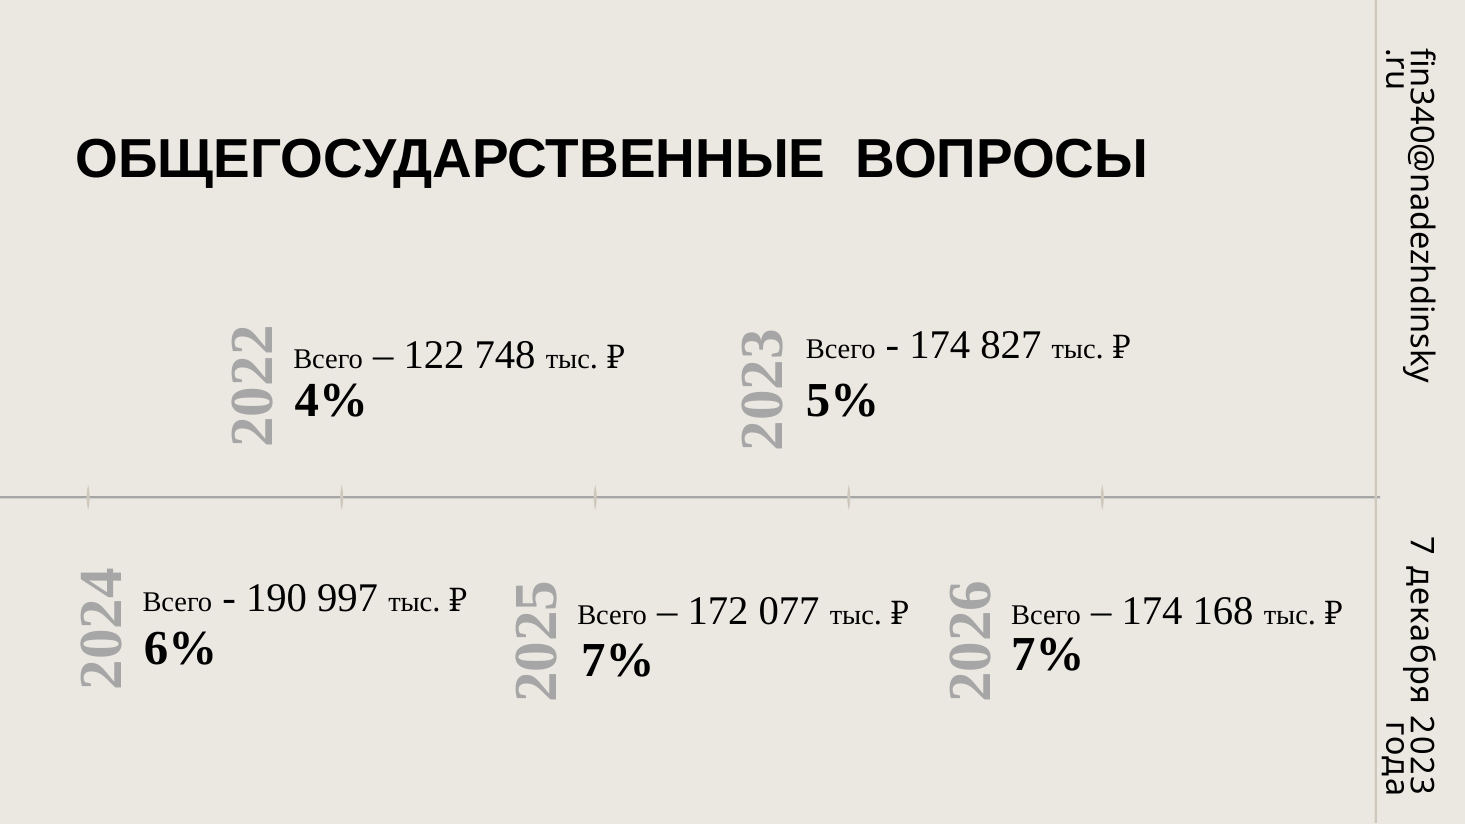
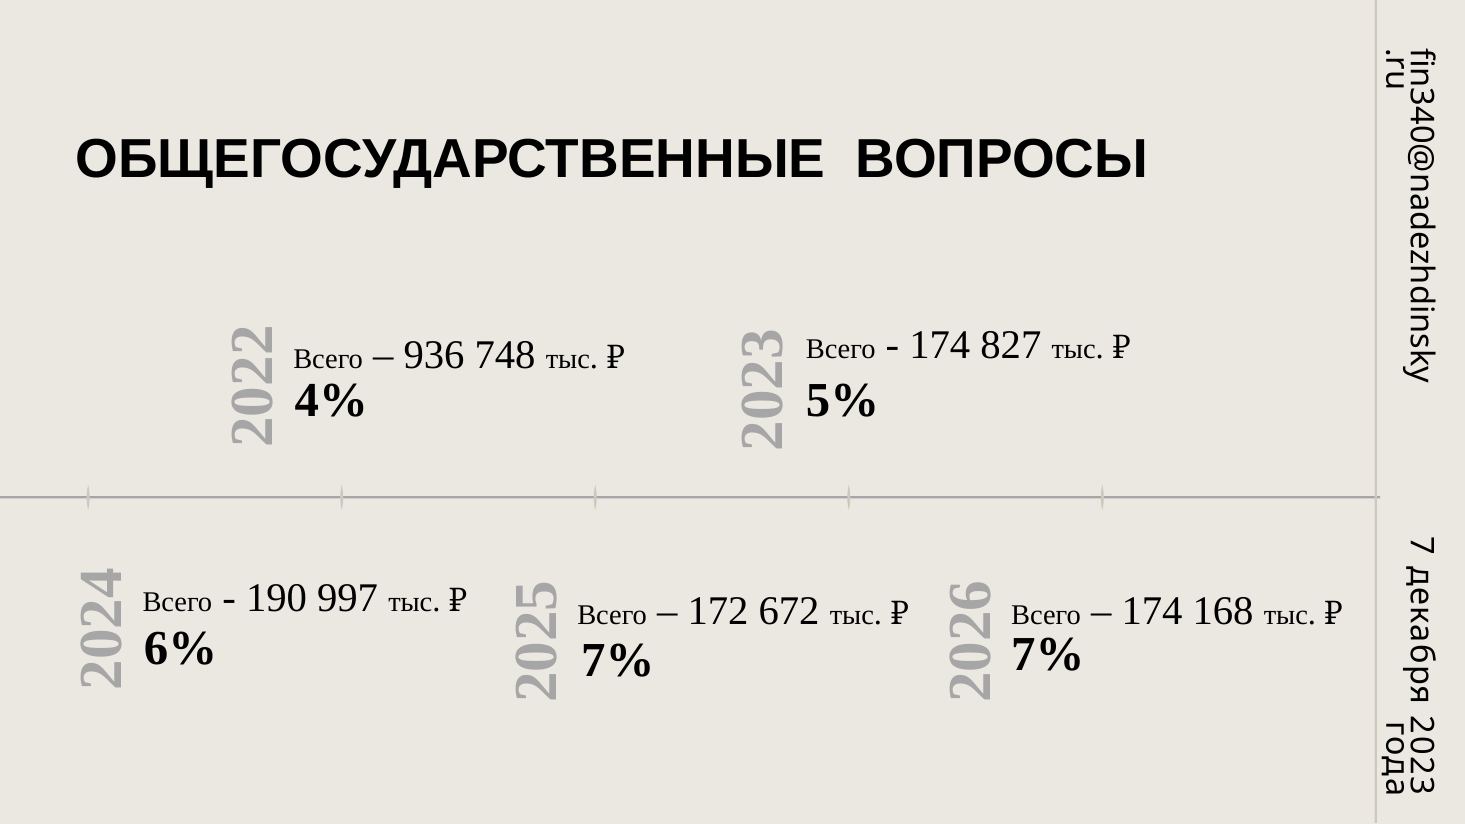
122: 122 -> 936 (434, 356)
077: 077 -> 672 (789, 611)
